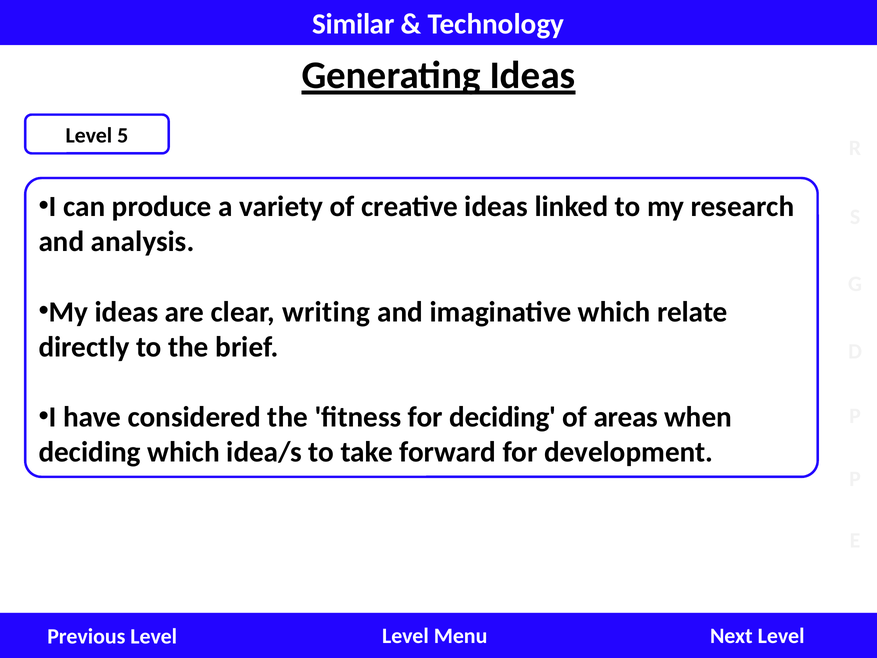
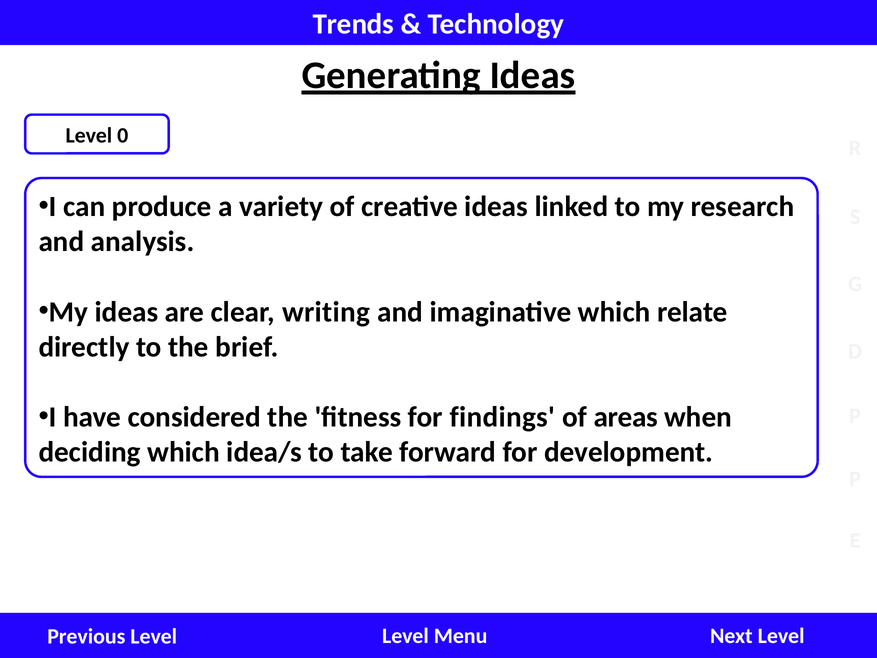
Similar: Similar -> Trends (353, 24)
5: 5 -> 0 (123, 135)
for deciding: deciding -> findings (502, 417)
